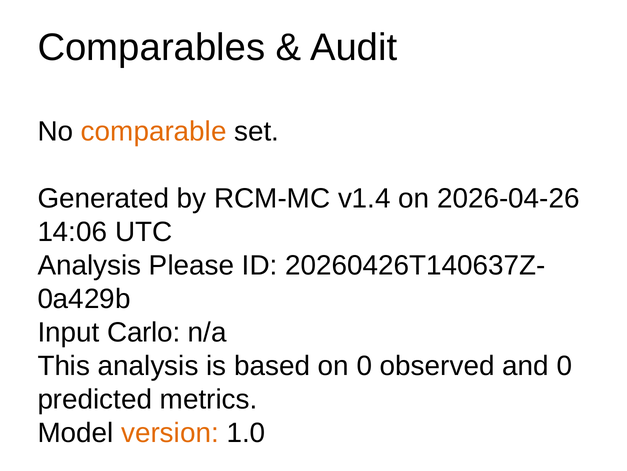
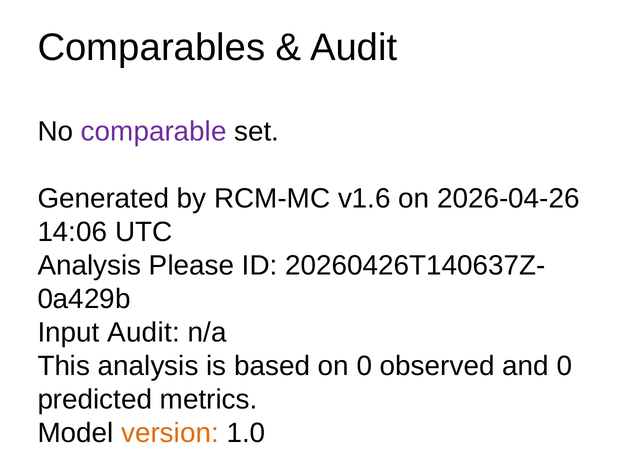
comparable colour: orange -> purple (154, 131)
v1.4: v1.4 -> v1.6 (364, 198)
Input Carlo: Carlo -> Audit (144, 332)
